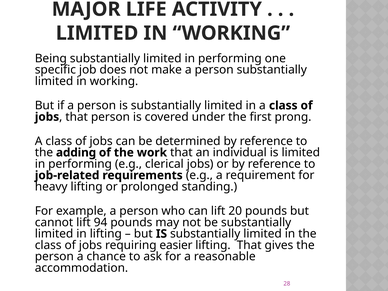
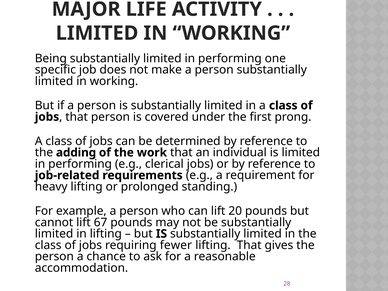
94: 94 -> 67 (101, 222)
easier: easier -> fewer (176, 245)
